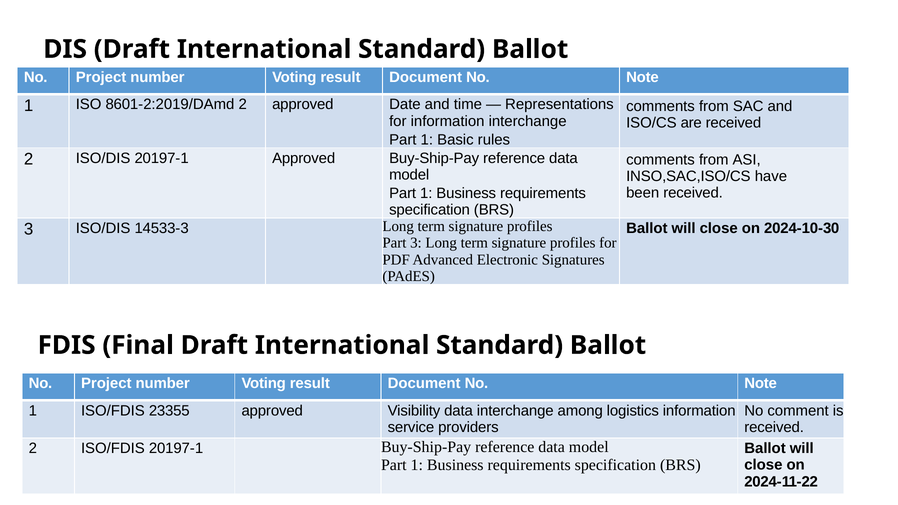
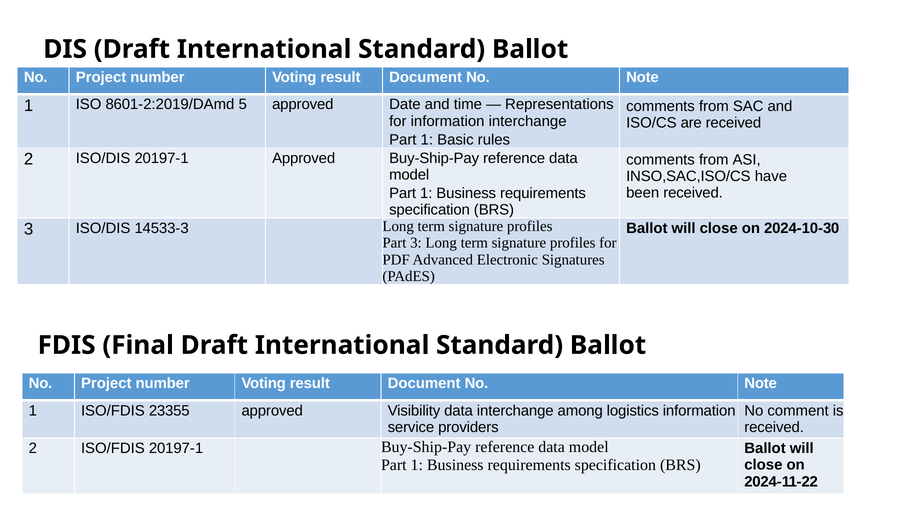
8601-2:2019/DAmd 2: 2 -> 5 (243, 105)
